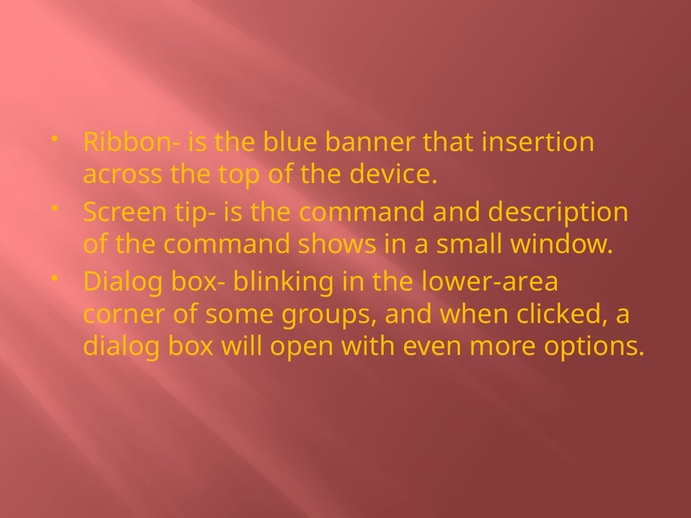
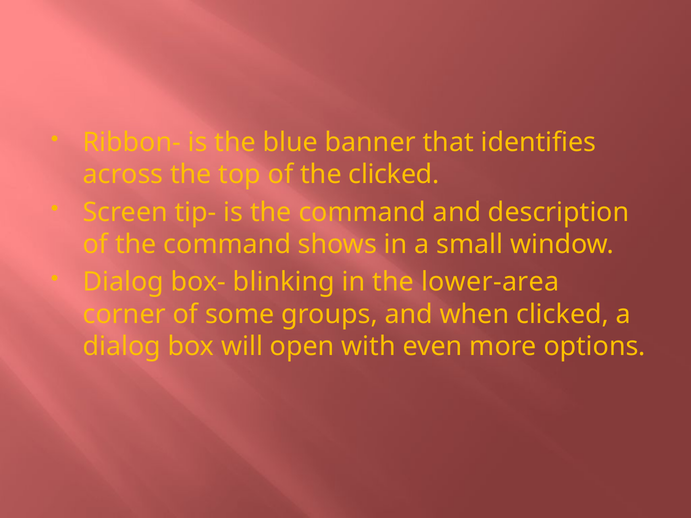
insertion: insertion -> identifies (538, 142)
the device: device -> clicked (394, 175)
